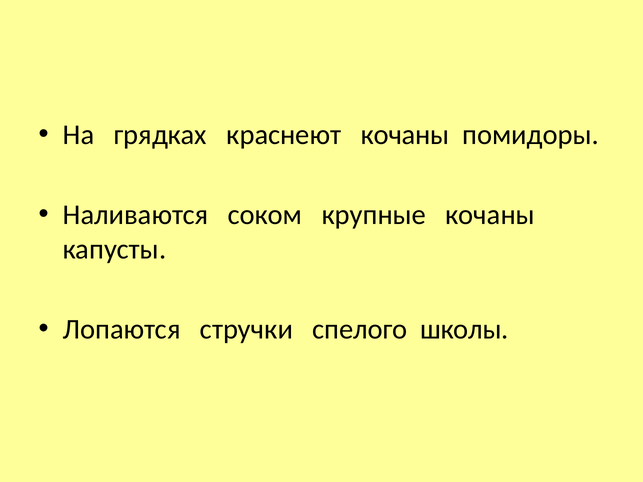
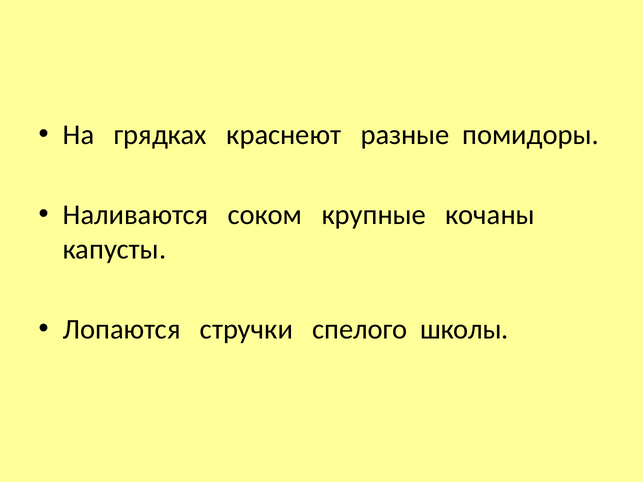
краснеют кочаны: кочаны -> разные (405, 135)
